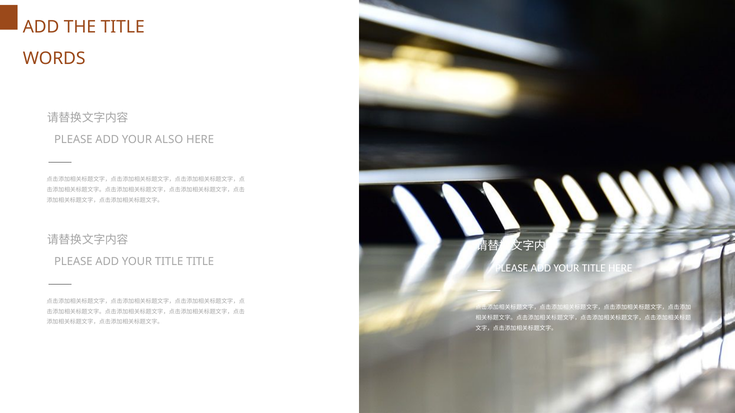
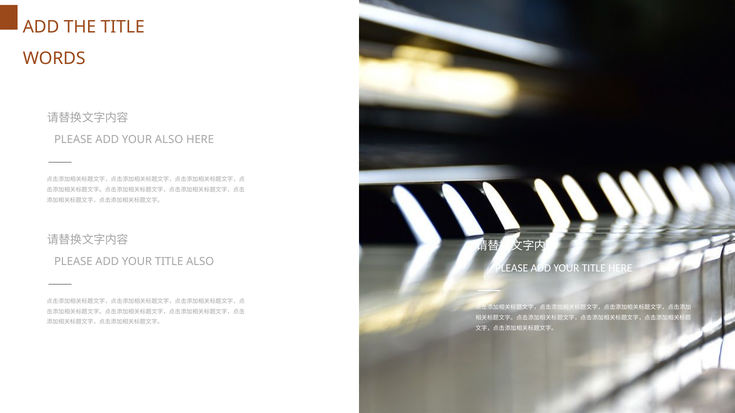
TITLE TITLE: TITLE -> ALSO (200, 262)
